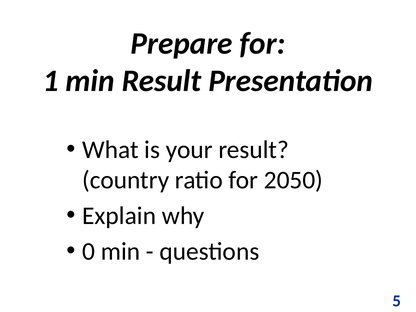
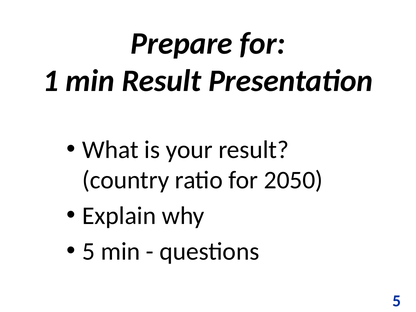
0: 0 -> 5 (89, 251)
